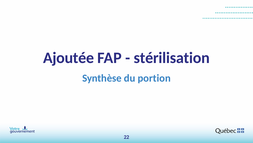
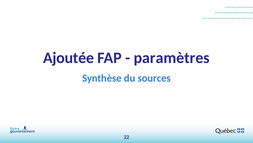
stérilisation: stérilisation -> paramètres (172, 58)
portion: portion -> sources (154, 78)
